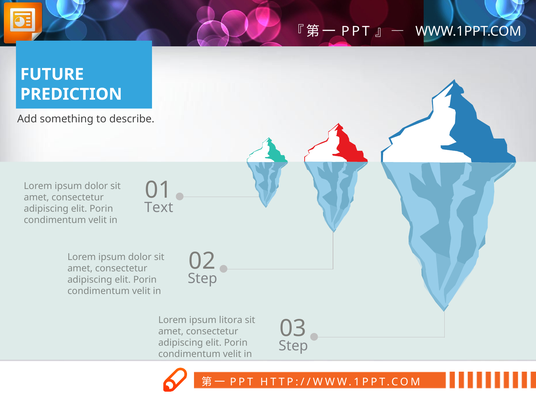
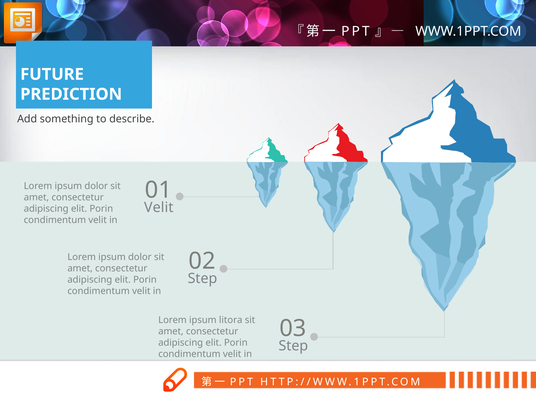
Text: Text -> Velit (159, 208)
